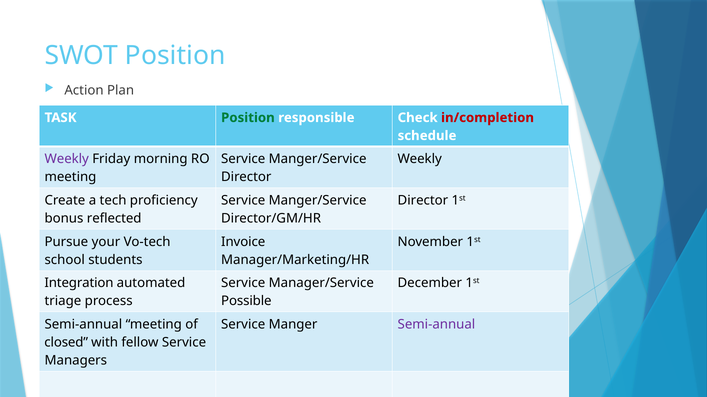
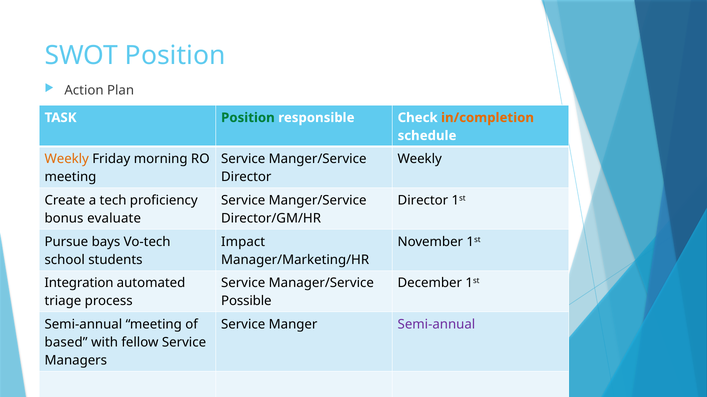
in/completion colour: red -> orange (488, 118)
Weekly colour: purple -> orange (67, 159)
reflected: reflected -> evaluate (114, 219)
your: your -> bays (106, 242)
Invoice: Invoice -> Impact (243, 242)
closed: closed -> based (66, 343)
